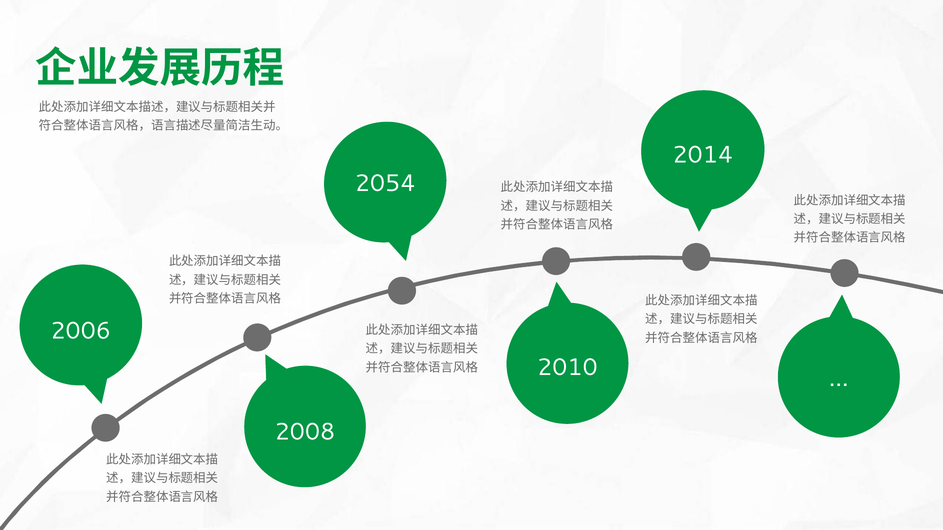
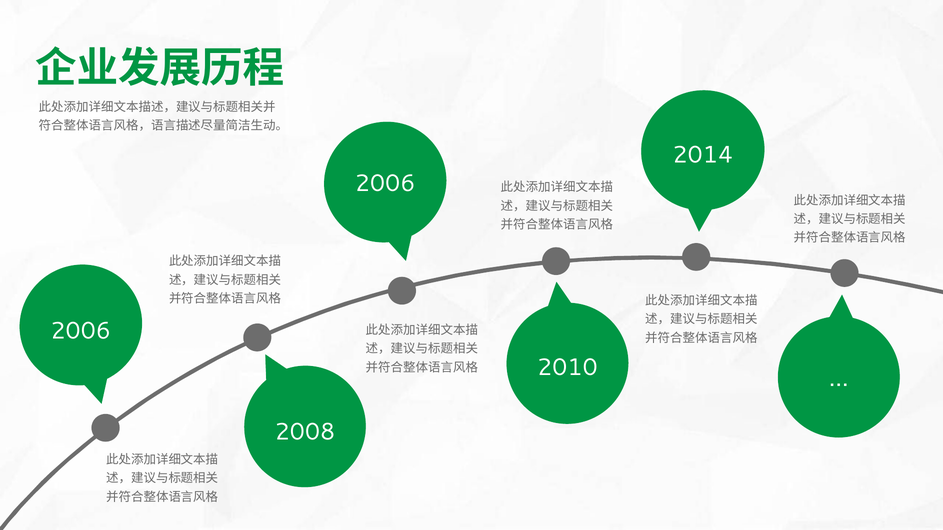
2054: 2054 -> 2006 (385, 184)
